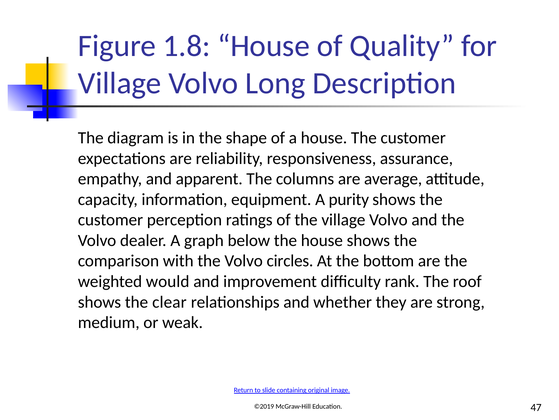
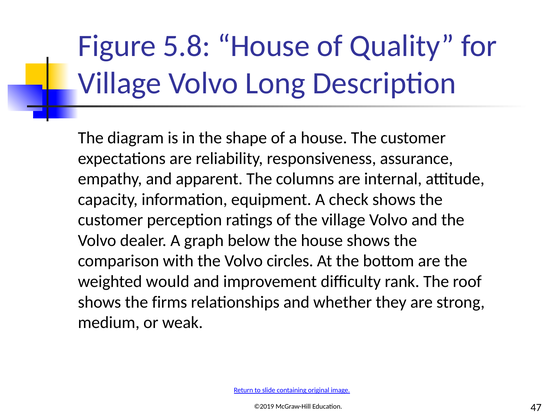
1.8: 1.8 -> 5.8 (187, 46)
average: average -> internal (393, 179)
purity: purity -> check (349, 199)
clear: clear -> firms (170, 302)
